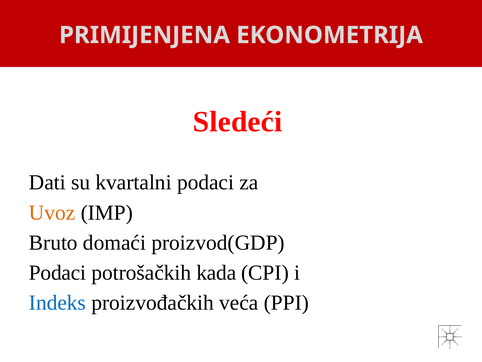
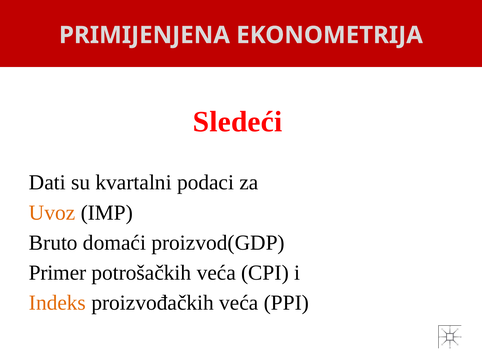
Podaci: Podaci -> Primer (58, 272)
potrošačkih kada: kada -> veća (216, 272)
Indeks colour: blue -> orange (57, 302)
